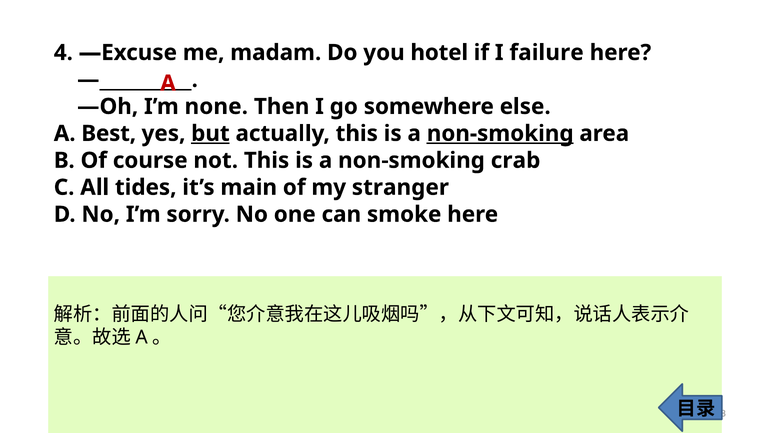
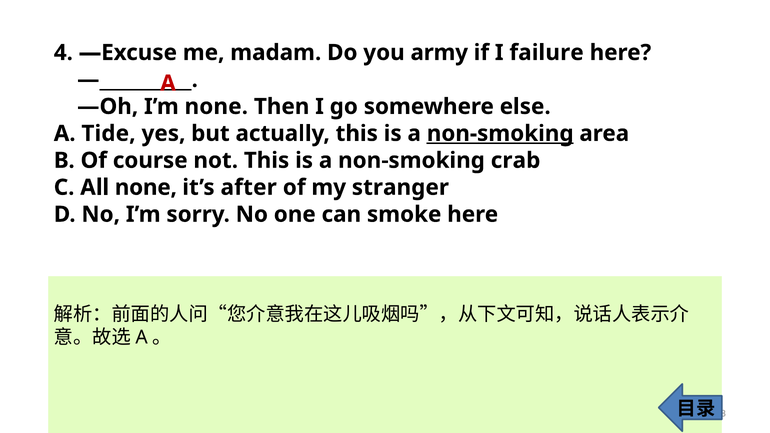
hotel: hotel -> army (439, 53)
Best: Best -> Tide (108, 134)
but underline: present -> none (210, 134)
All tides: tides -> none (146, 187)
main: main -> after (249, 187)
